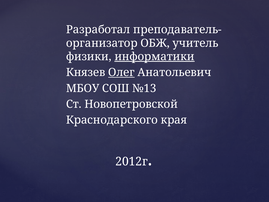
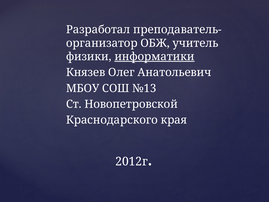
Олег underline: present -> none (121, 72)
